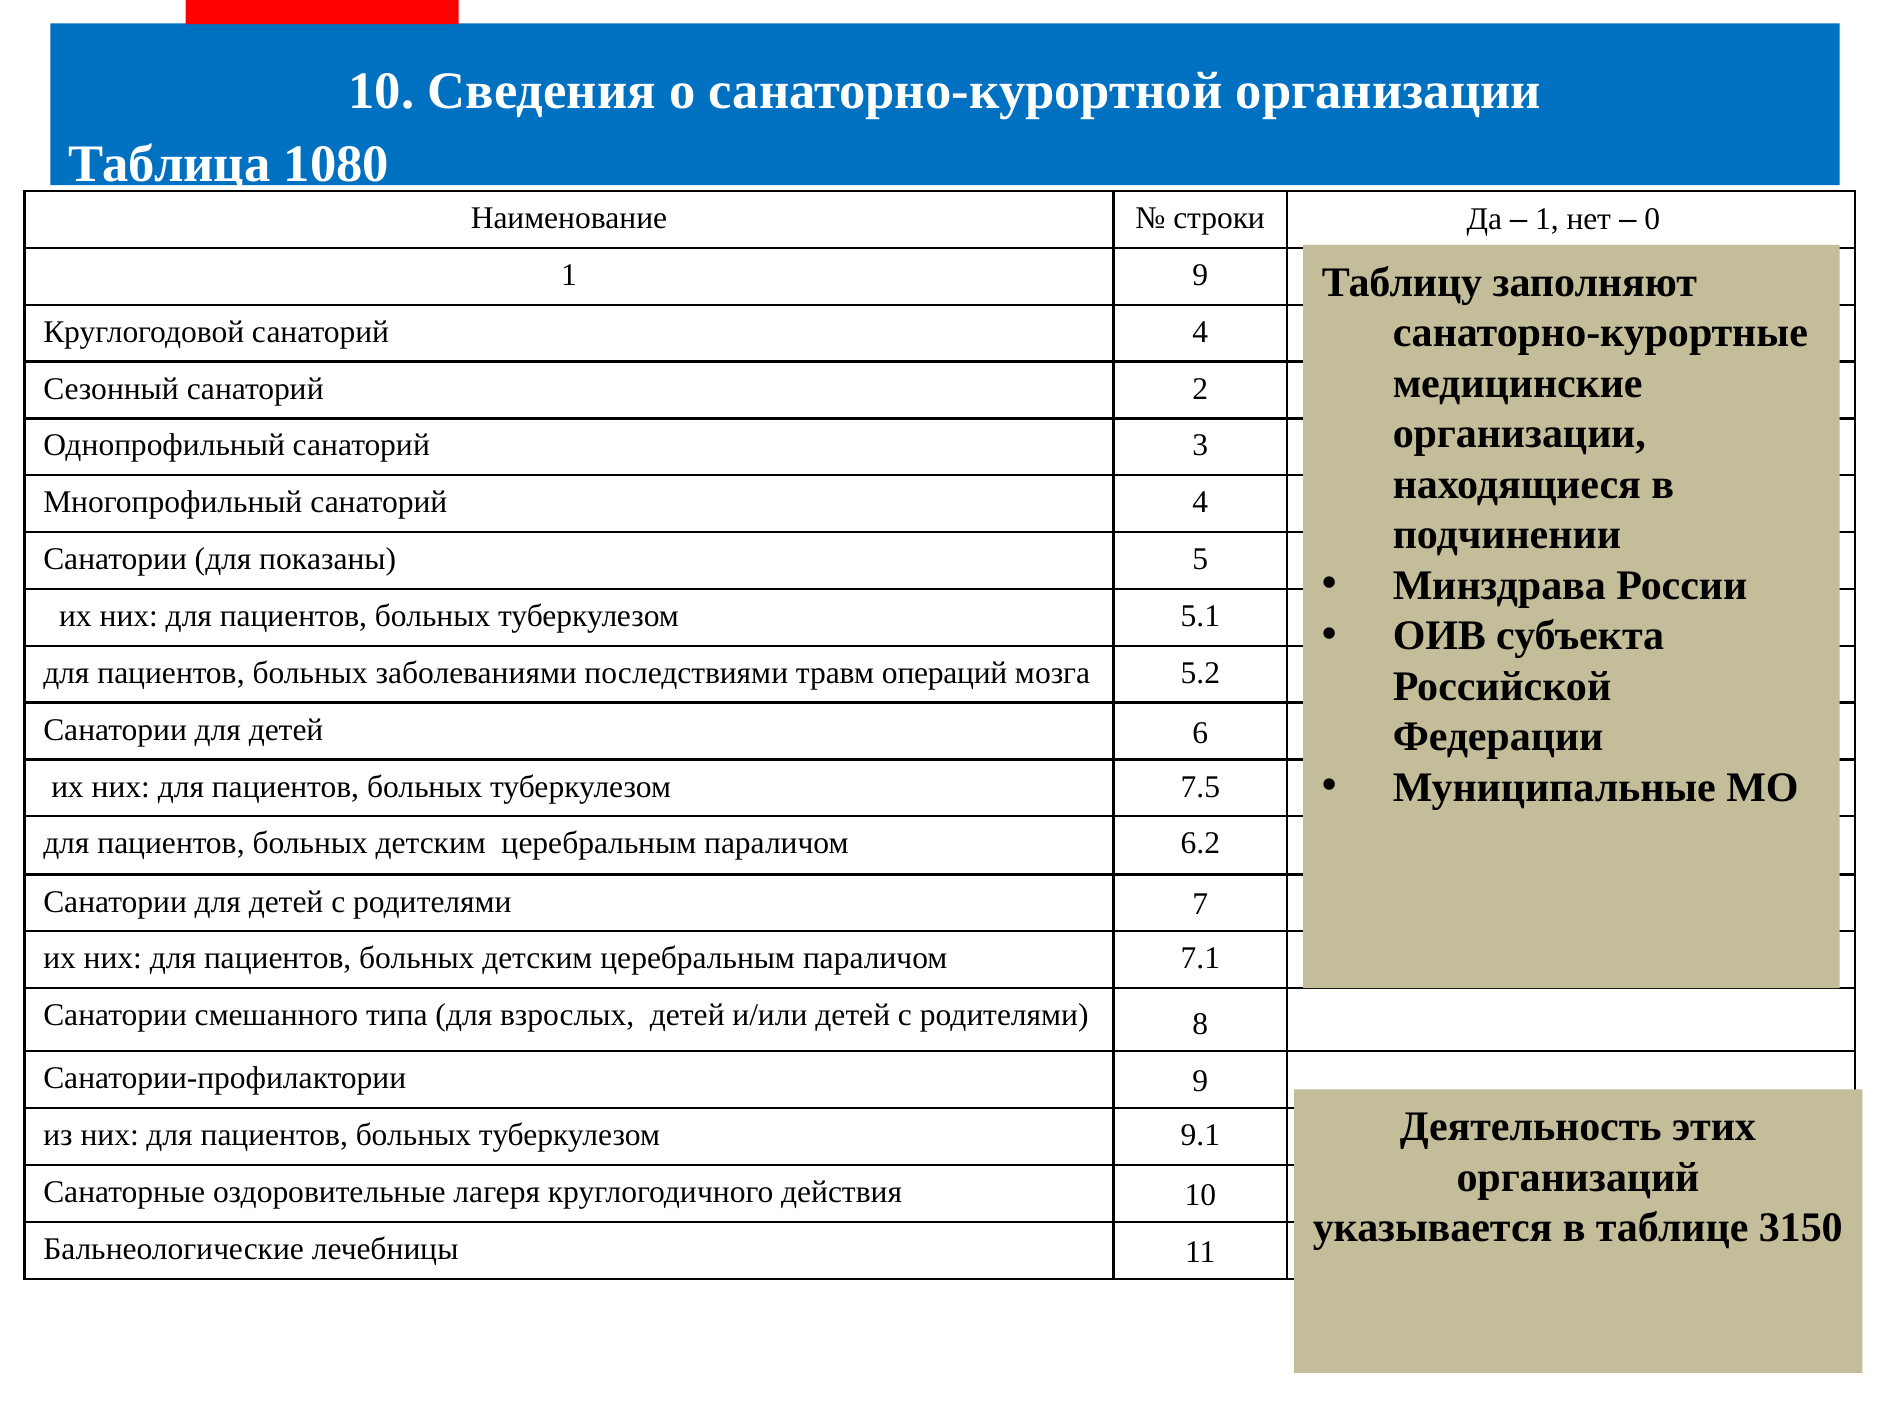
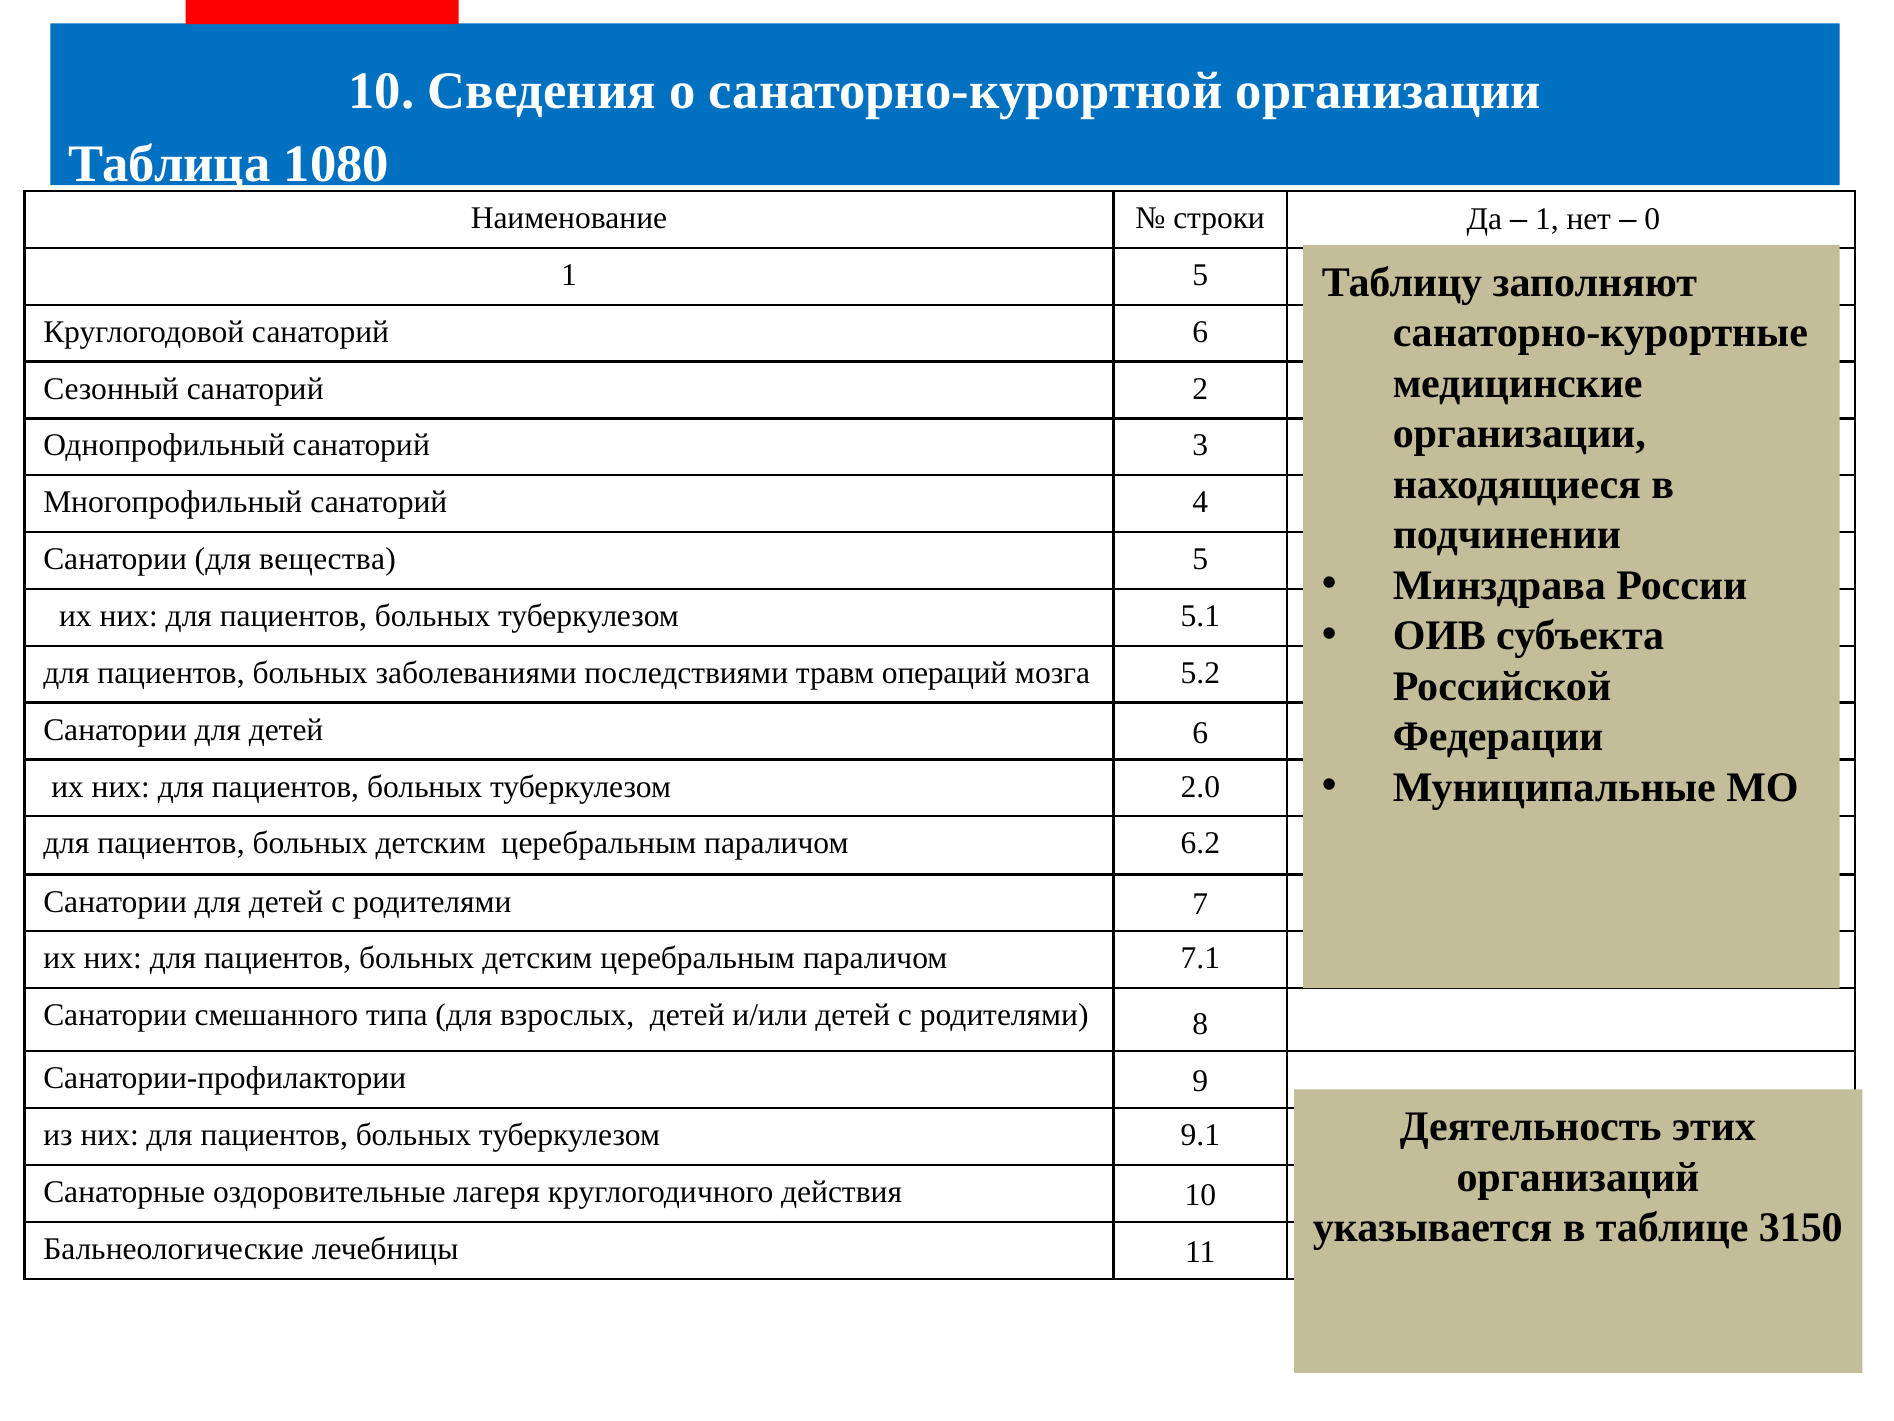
1 9: 9 -> 5 (1200, 275)
Круглогодовой санаторий 4: 4 -> 6 (1200, 332)
показаны: показаны -> вещества (328, 559)
7.5: 7.5 -> 2.0 (1200, 786)
